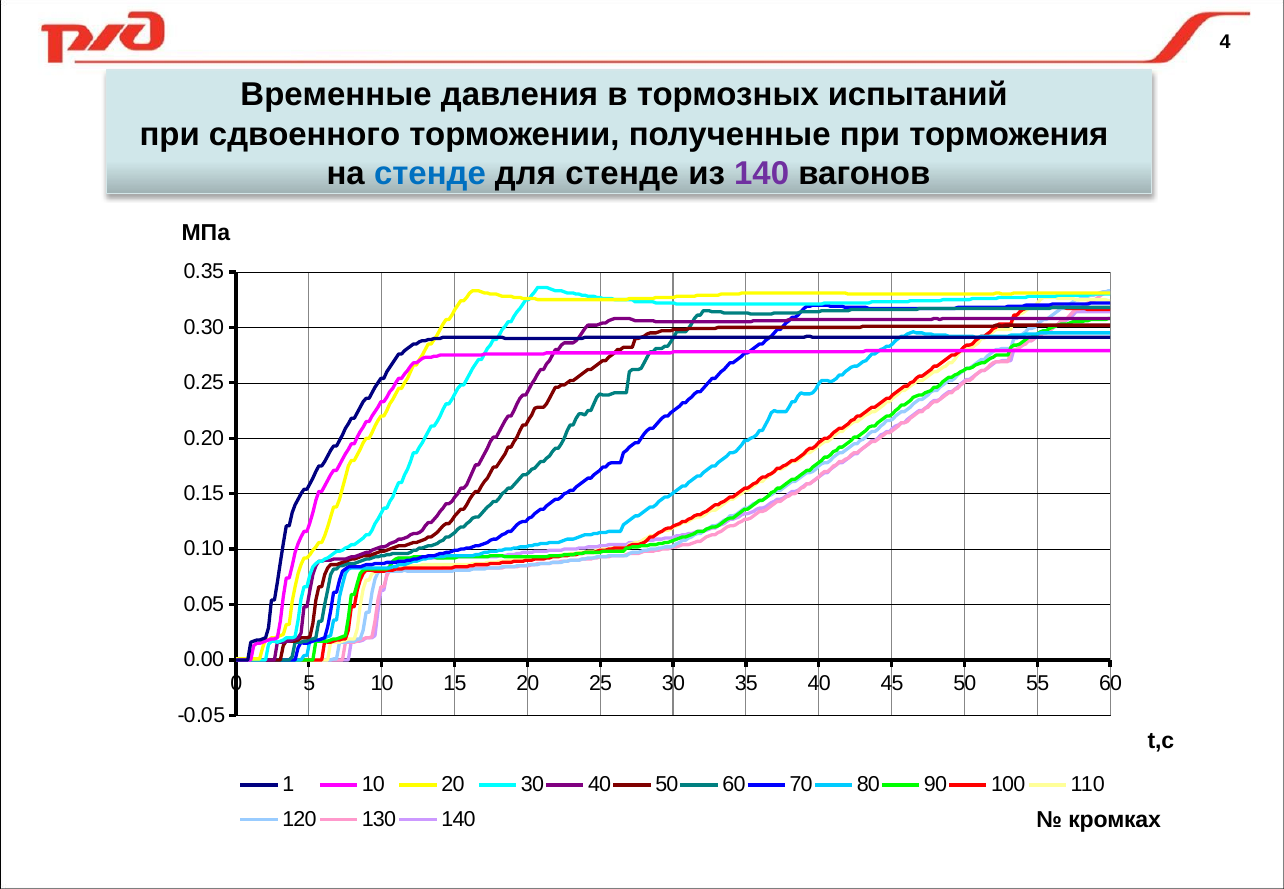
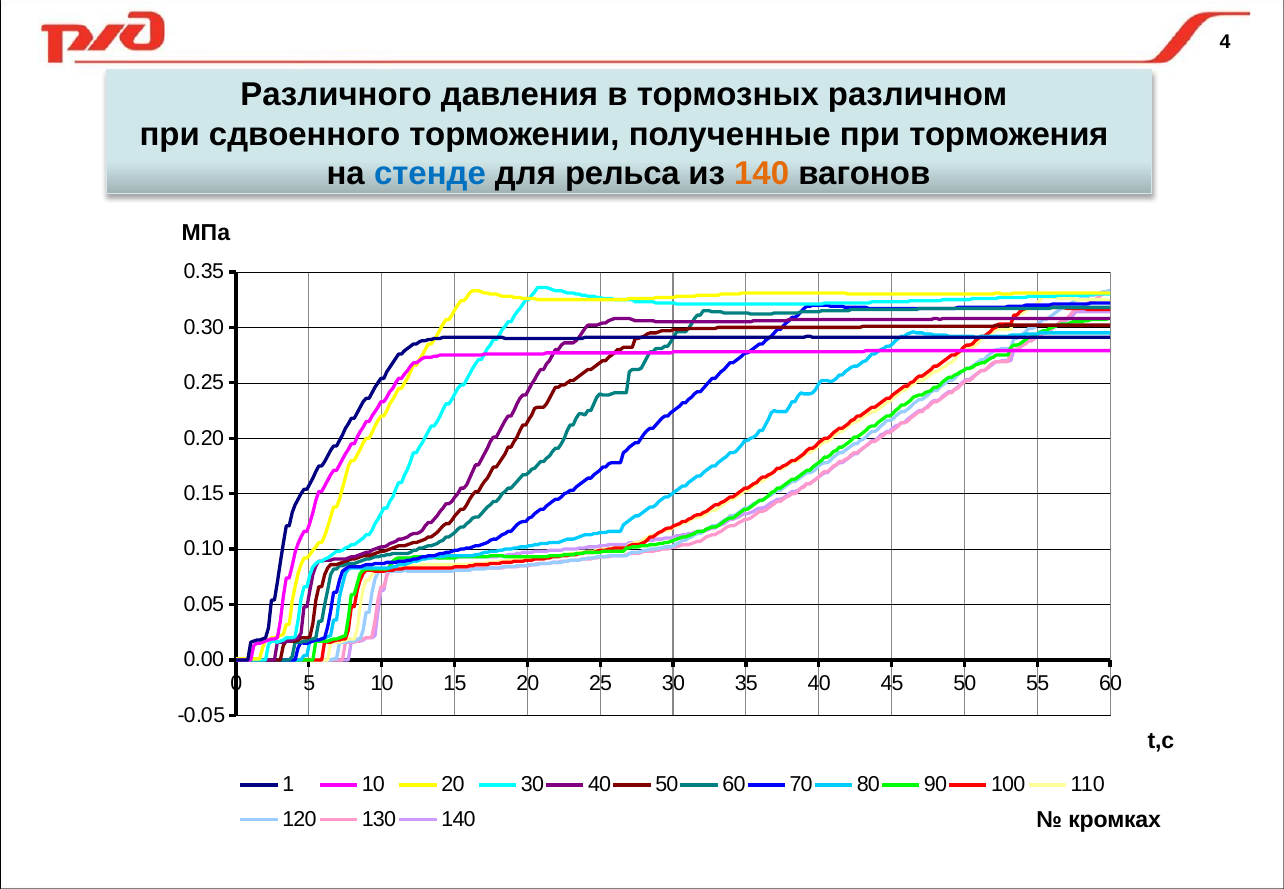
Временные: Временные -> Различного (336, 95)
испытаний: испытаний -> различном (918, 95)
для стенде: стенде -> рельса (622, 174)
140 colour: purple -> orange (762, 174)
